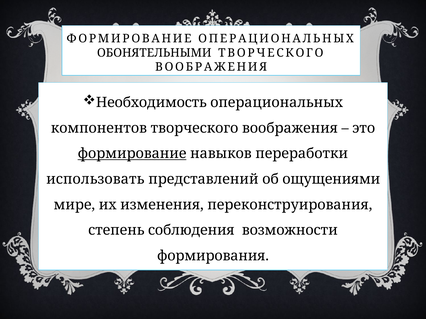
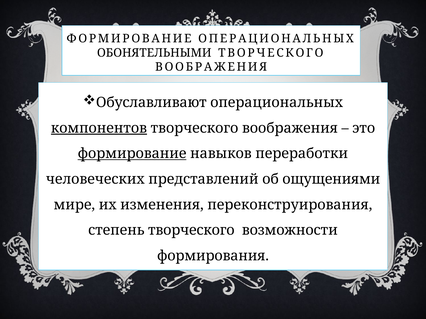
Необходимость: Необходимость -> Обуславливают (151, 103)
компонентов underline: none -> present (99, 128)
использовать: использовать -> человеческих (95, 179)
степень соблюдения: соблюдения -> творческого (191, 231)
